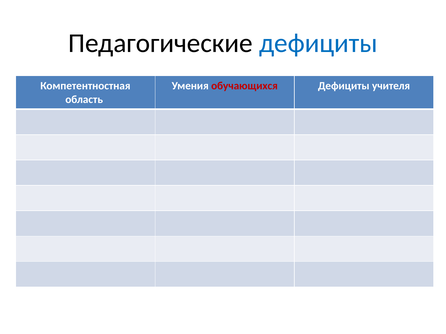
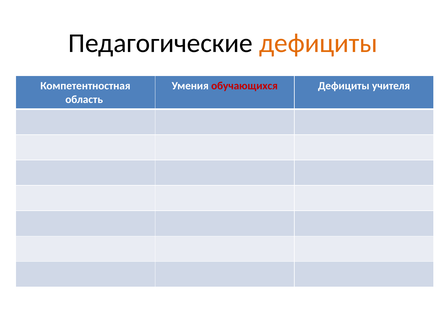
дефициты colour: blue -> orange (318, 43)
